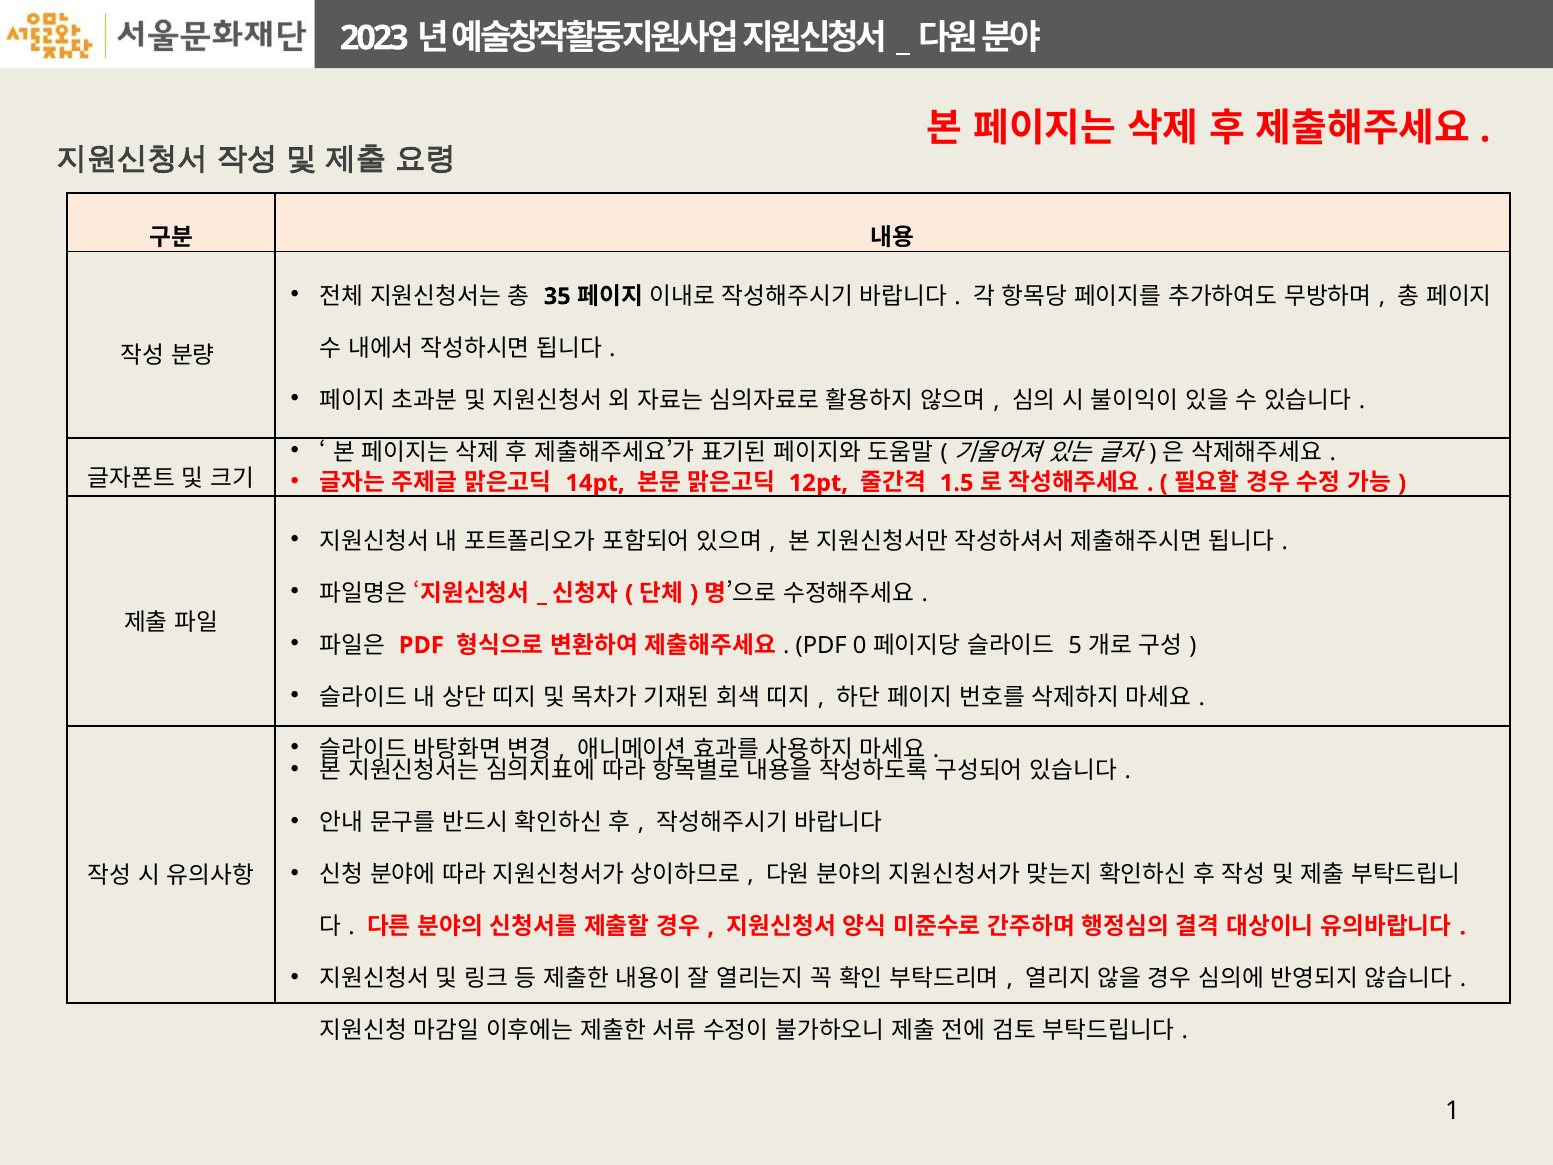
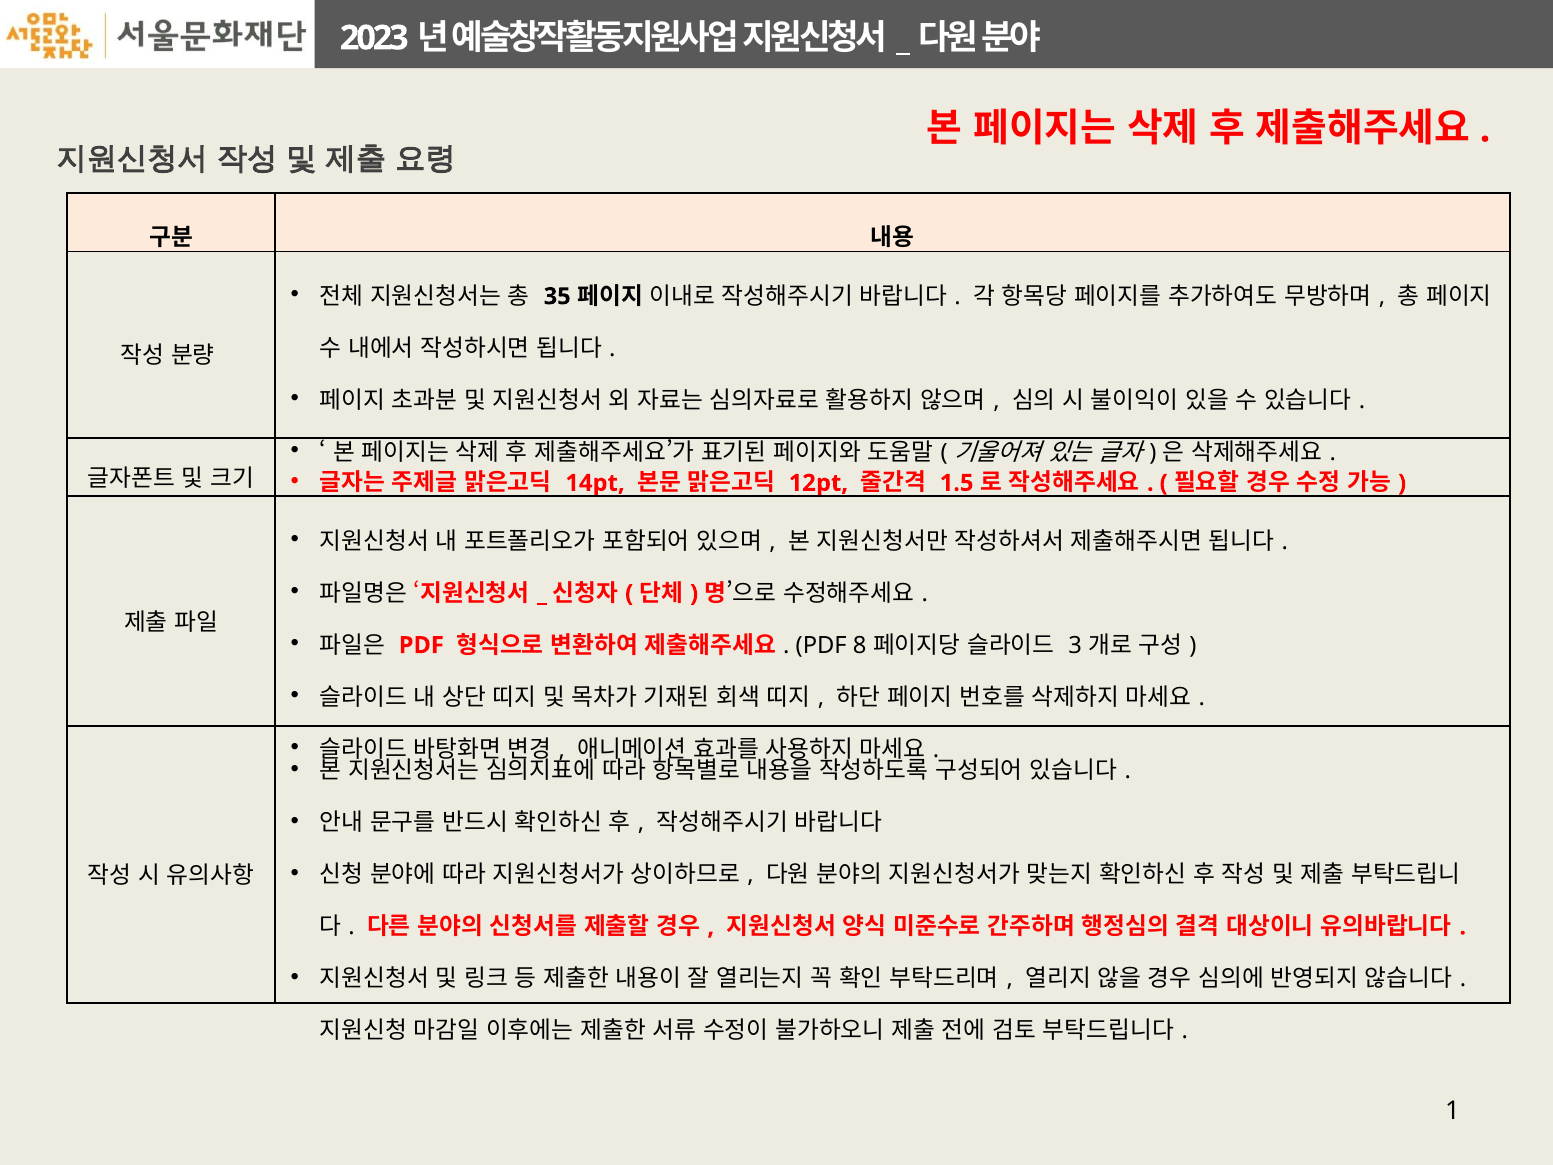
0: 0 -> 8 (860, 645)
5: 5 -> 3 (1075, 645)
